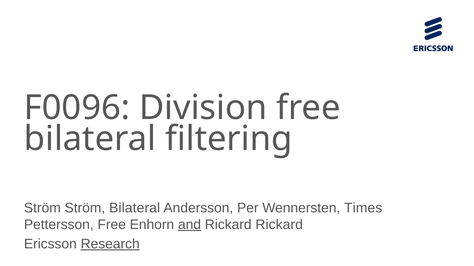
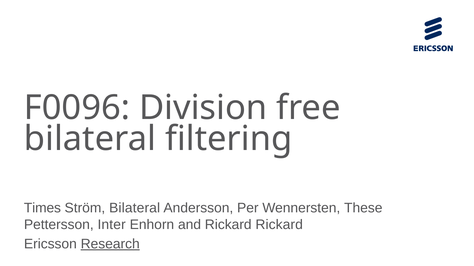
Ström: Ström -> Times (42, 209)
Times: Times -> These (363, 209)
Pettersson Free: Free -> Inter (112, 225)
and underline: present -> none (190, 225)
